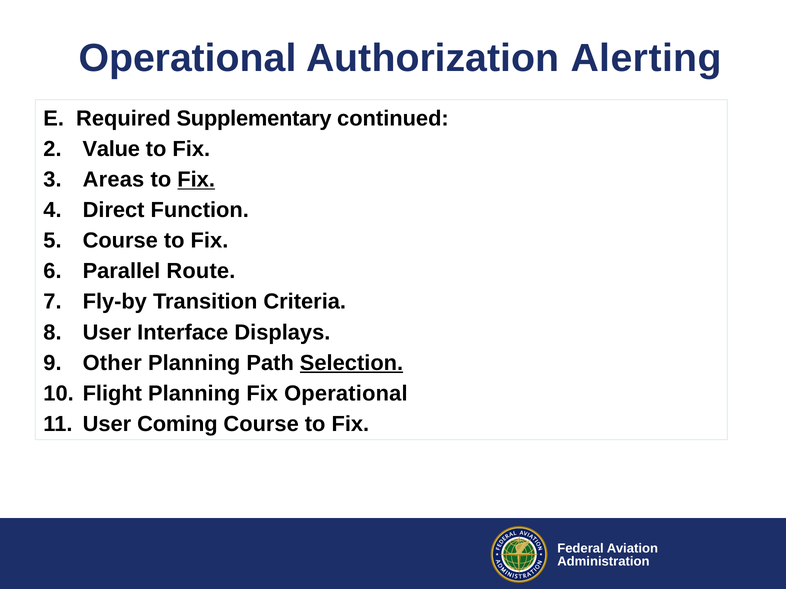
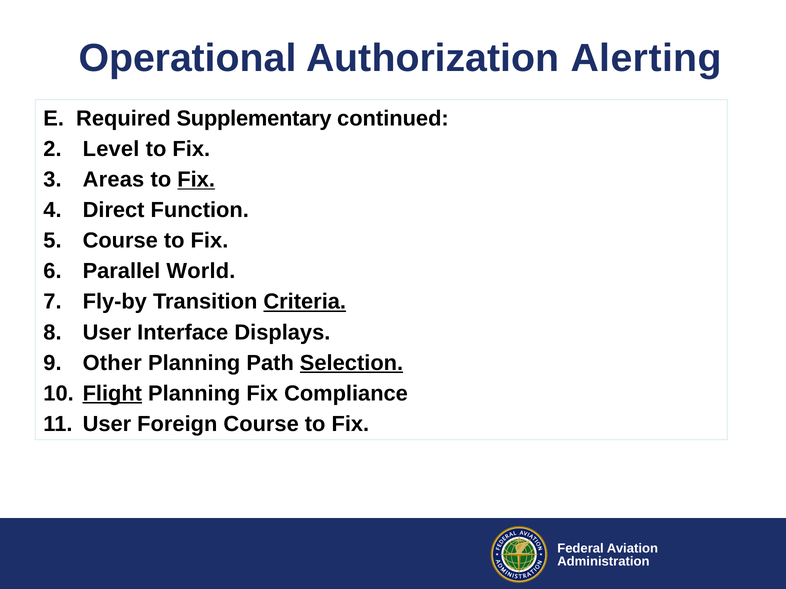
Value: Value -> Level (111, 149)
Route: Route -> World (201, 271)
Criteria underline: none -> present (305, 302)
Flight underline: none -> present (112, 394)
Fix Operational: Operational -> Compliance (346, 394)
Coming: Coming -> Foreign (177, 424)
